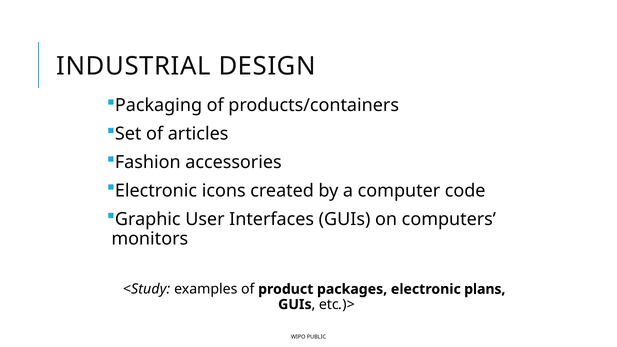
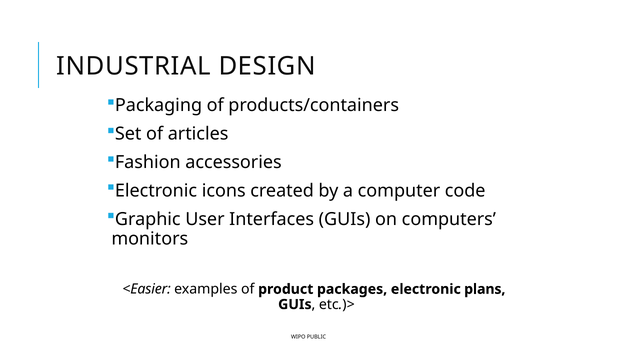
<Study: <Study -> <Easier (147, 289)
